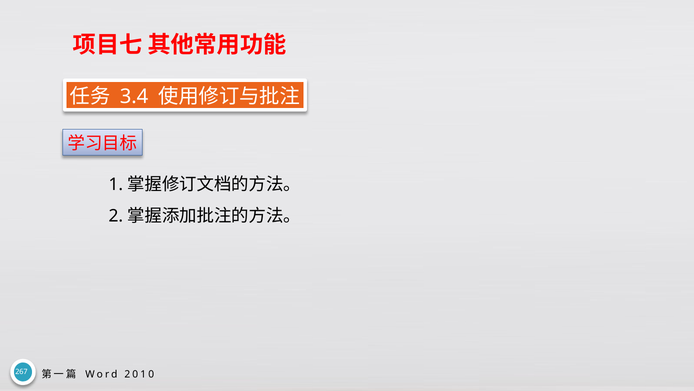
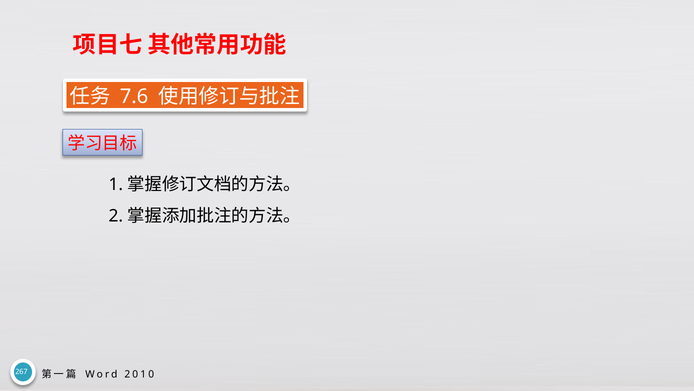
3.4: 3.4 -> 7.6 (134, 96)
